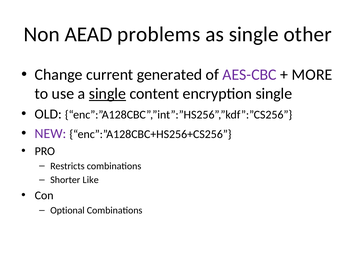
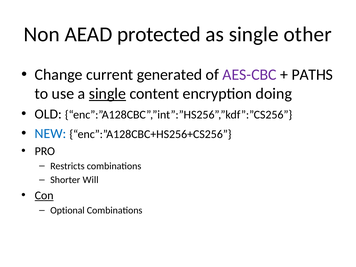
problems: problems -> protected (159, 34)
MORE: MORE -> PATHS (312, 75)
encryption single: single -> doing (274, 94)
NEW colour: purple -> blue (51, 133)
Like: Like -> Will (91, 180)
Con underline: none -> present (44, 195)
